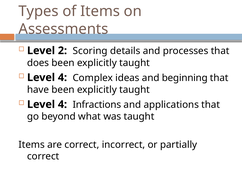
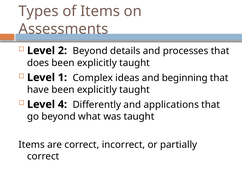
2 Scoring: Scoring -> Beyond (90, 51)
4: 4 -> 1 (62, 78)
Infractions: Infractions -> Differently (97, 105)
